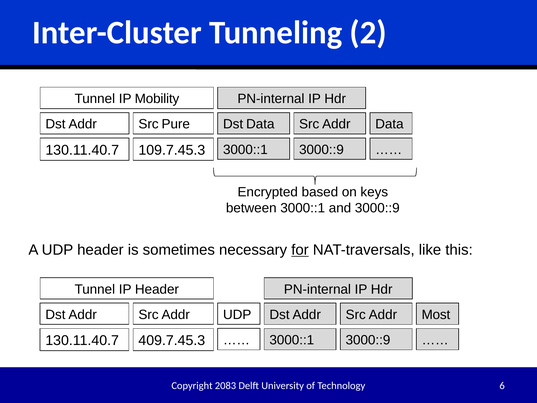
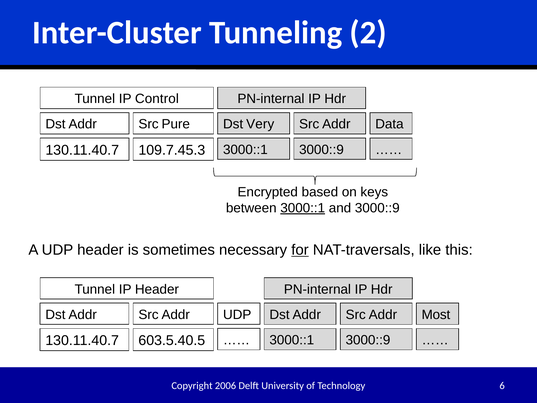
Mobility: Mobility -> Control (157, 99)
Dst Data: Data -> Very (260, 124)
3000::1 underline: none -> present (303, 208)
409.7.45.3: 409.7.45.3 -> 603.5.40.5 (172, 340)
2083: 2083 -> 2006 (226, 386)
